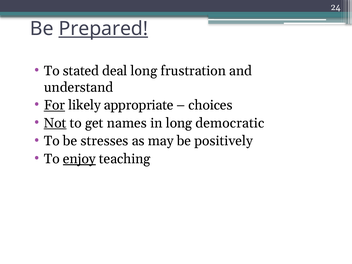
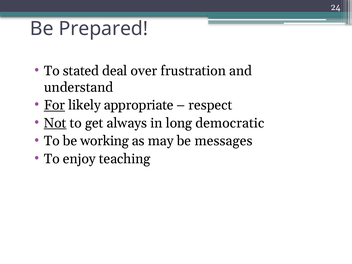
Prepared underline: present -> none (103, 29)
deal long: long -> over (144, 71)
choices: choices -> respect (210, 105)
names: names -> always (127, 123)
stresses: stresses -> working (105, 141)
positively: positively -> messages (224, 141)
enjoy underline: present -> none (79, 159)
